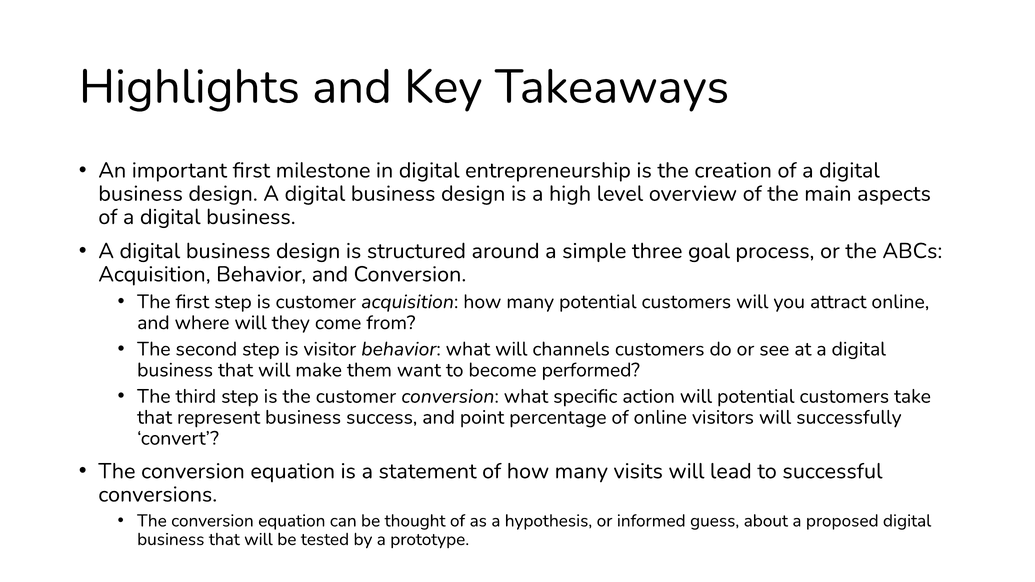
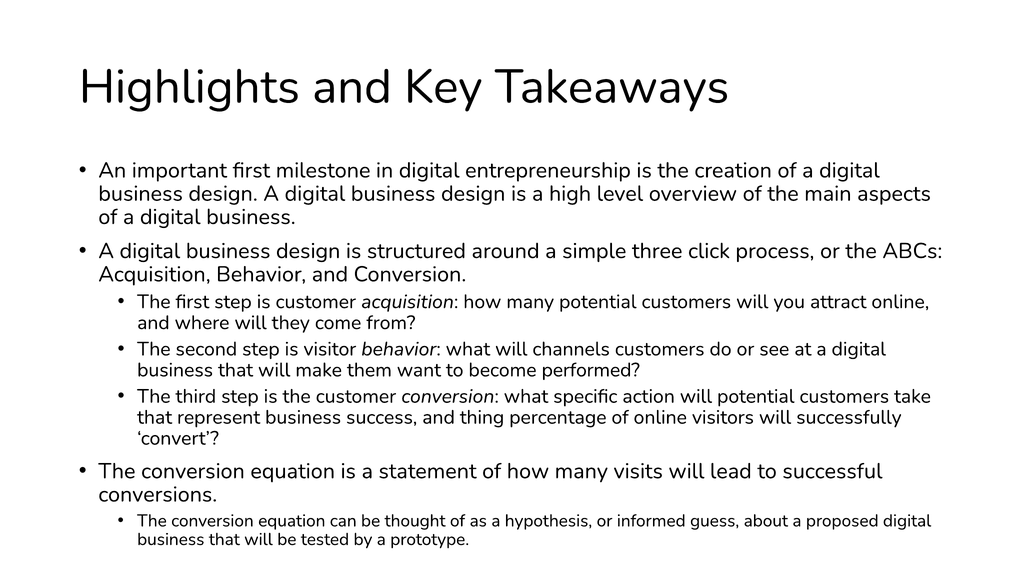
goal: goal -> click (709, 251)
point: point -> thing (482, 417)
